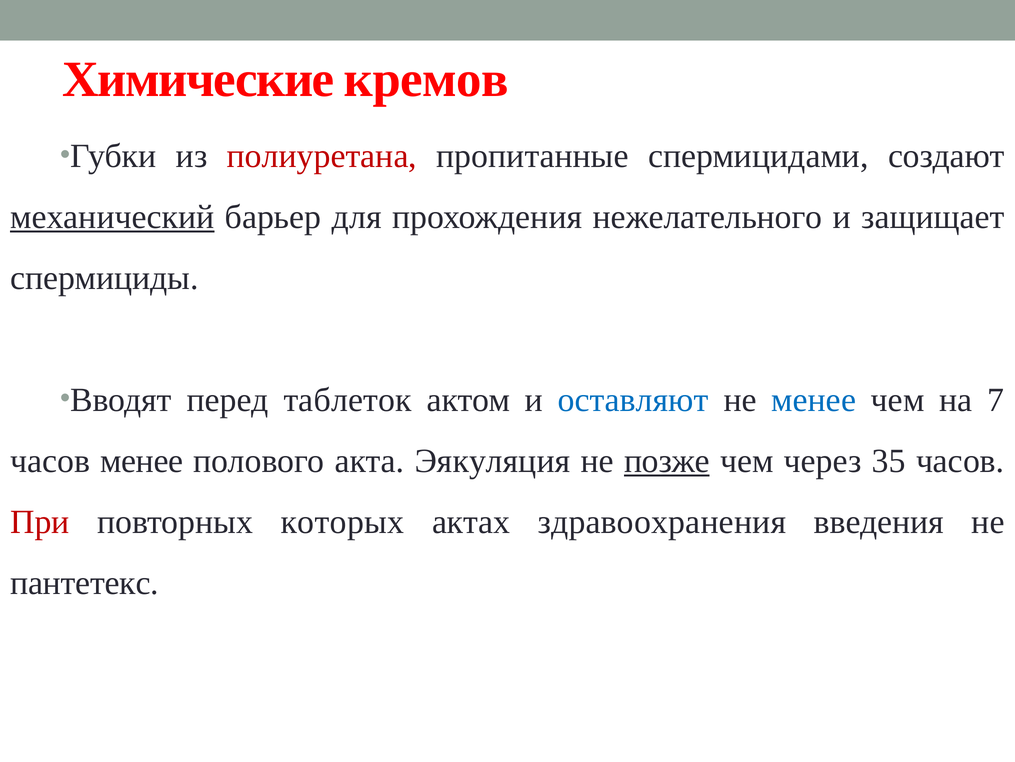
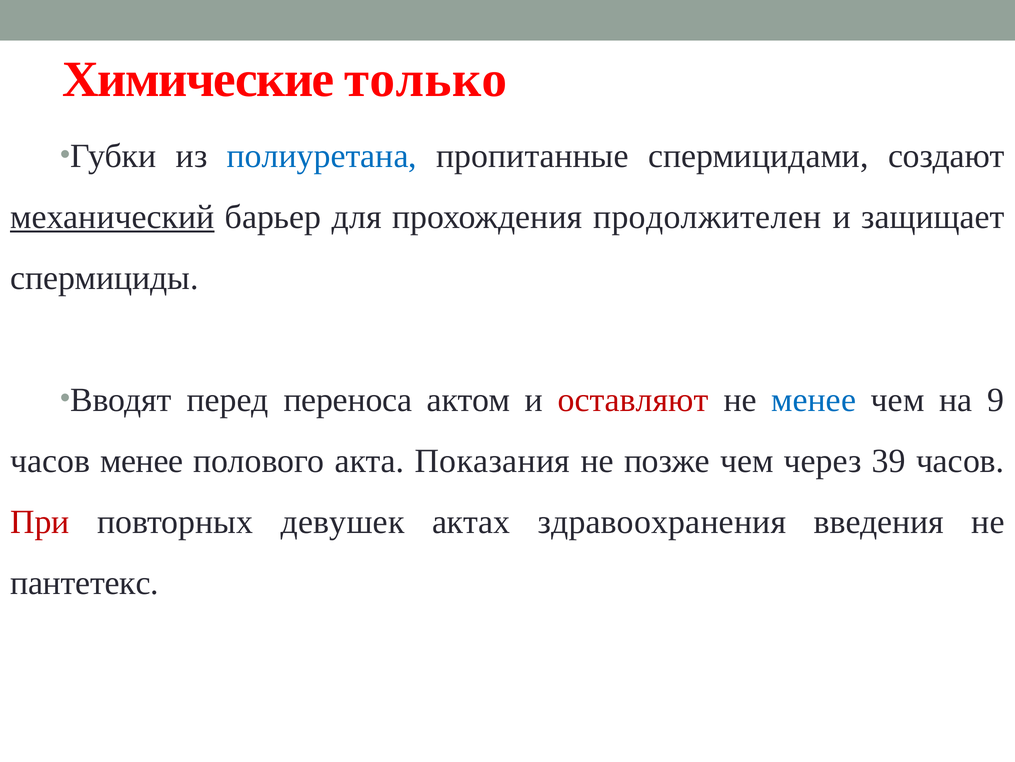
кремов: кремов -> только (426, 79)
полиуретана colour: red -> blue (322, 156)
нежелательного: нежелательного -> продолжителен (707, 217)
таблеток: таблеток -> переноса (348, 400)
оставляют colour: blue -> red (633, 400)
7: 7 -> 9 (996, 400)
Эякуляция: Эякуляция -> Показания (492, 460)
позже underline: present -> none (667, 460)
35: 35 -> 39 (889, 460)
которых: которых -> девушек (343, 521)
